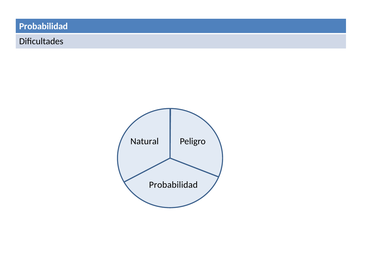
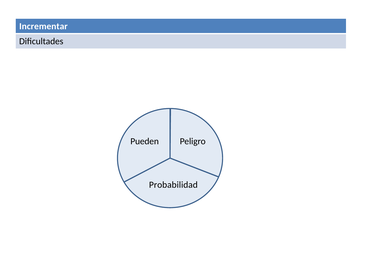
Probabilidad: Probabilidad -> Incrementar (43, 26)
Natural: Natural -> Pueden (145, 141)
